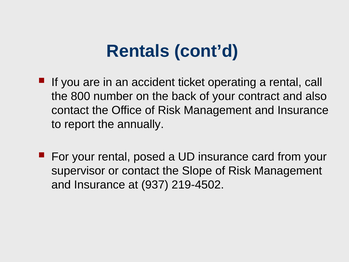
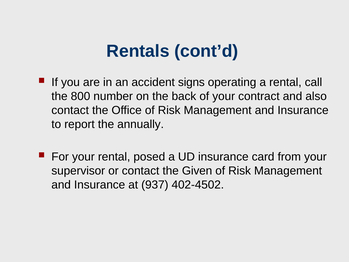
ticket: ticket -> signs (191, 82)
Slope: Slope -> Given (197, 171)
219-4502: 219-4502 -> 402-4502 (198, 185)
